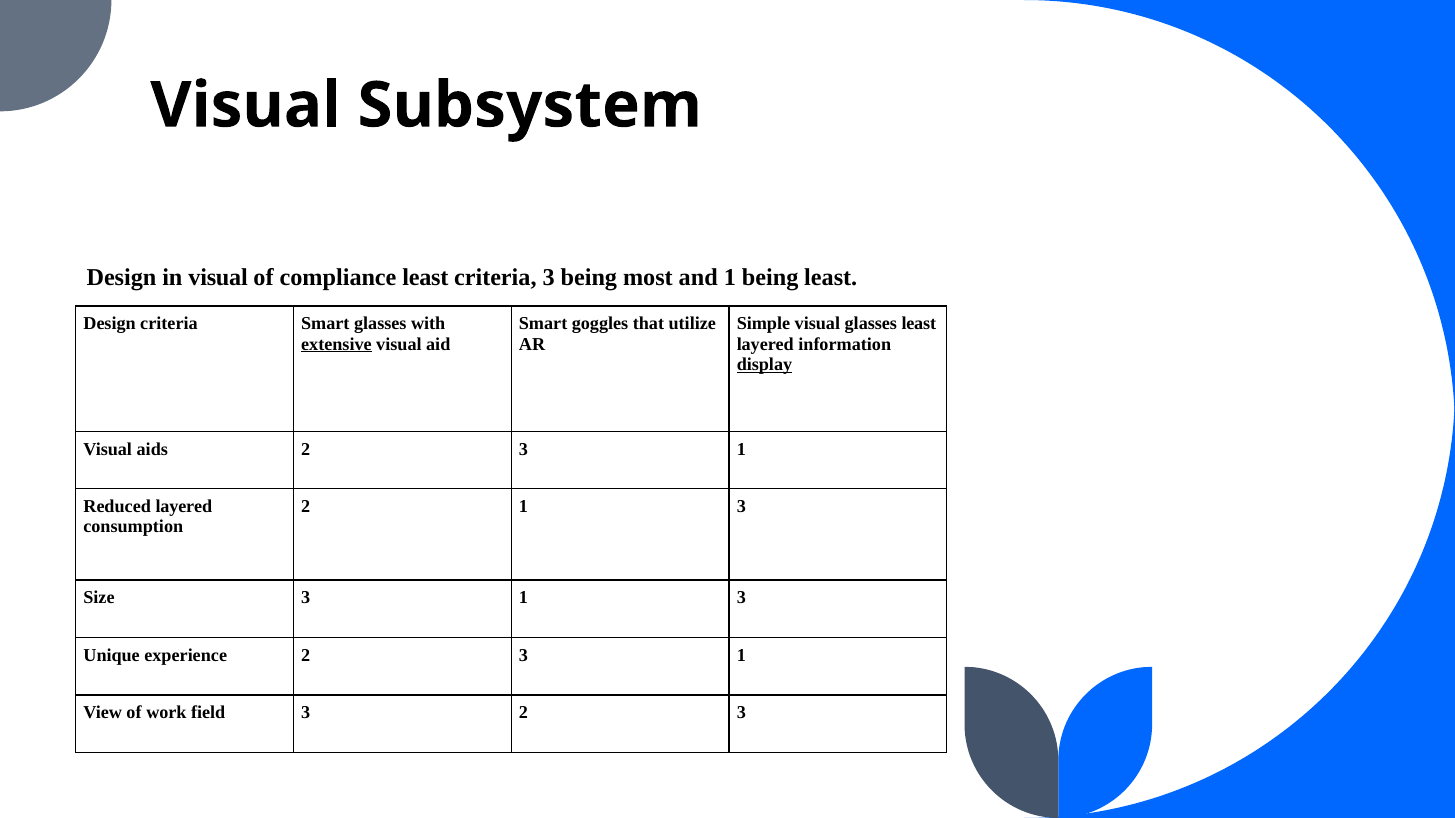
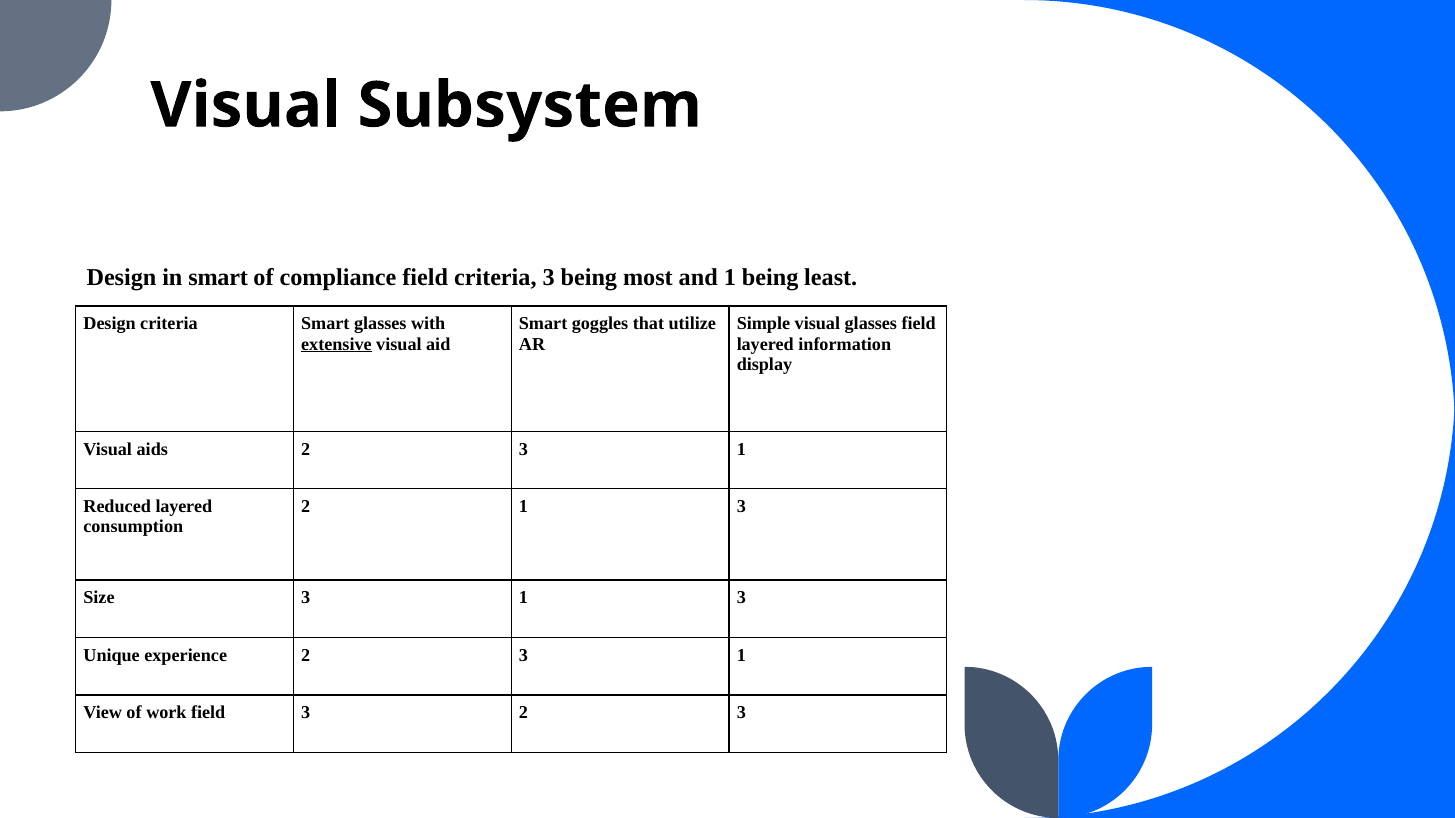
in visual: visual -> smart (218, 278)
compliance least: least -> field (425, 278)
glasses least: least -> field (919, 324)
display underline: present -> none (764, 365)
